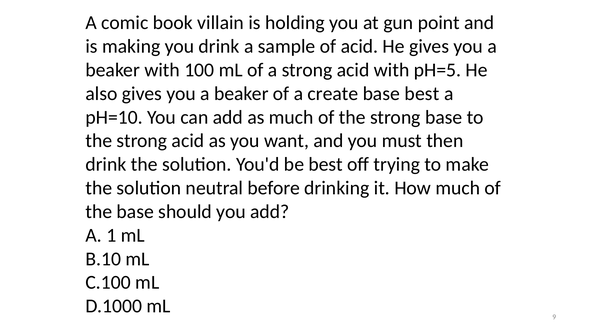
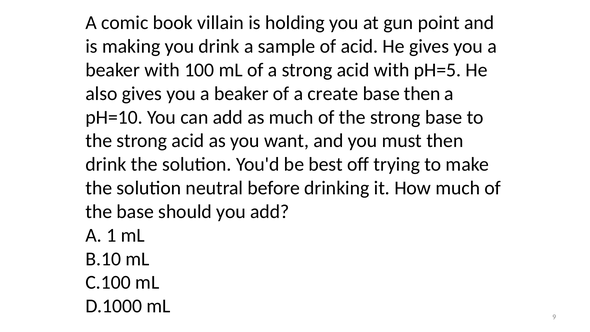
base best: best -> then (422, 94)
